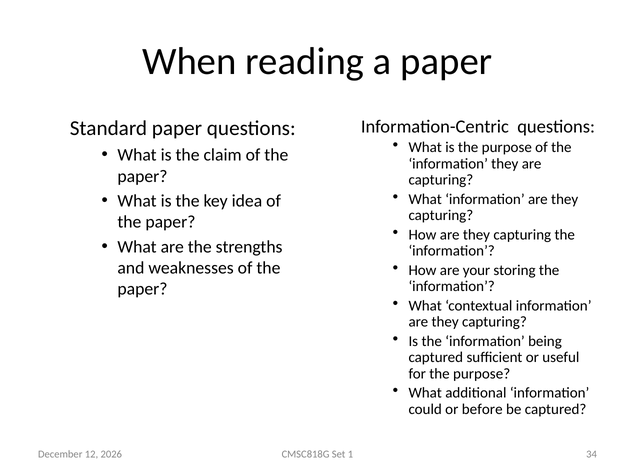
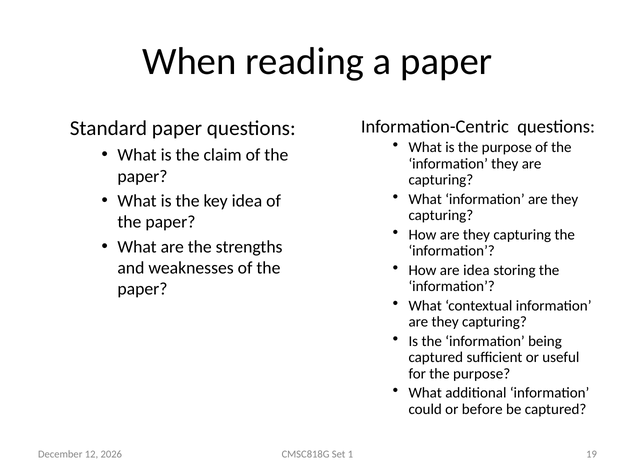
are your: your -> idea (476, 270)
34: 34 -> 19 (592, 455)
